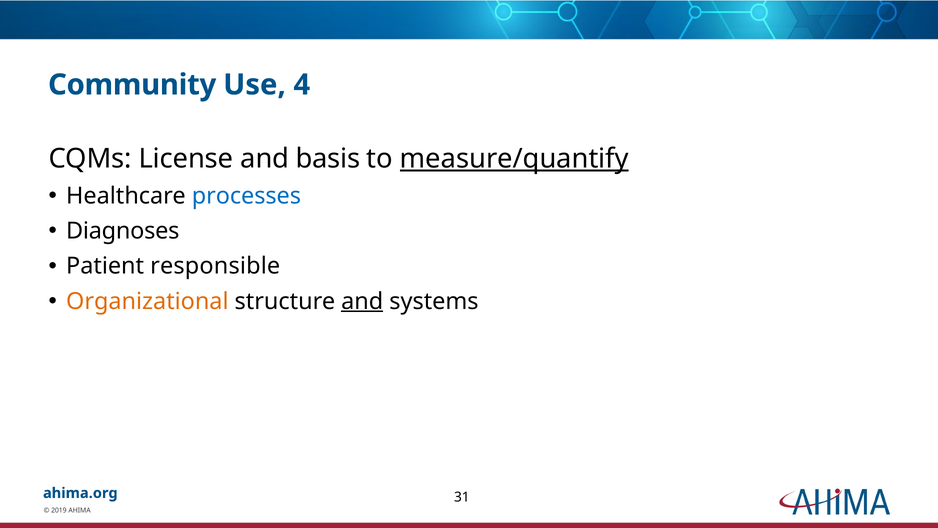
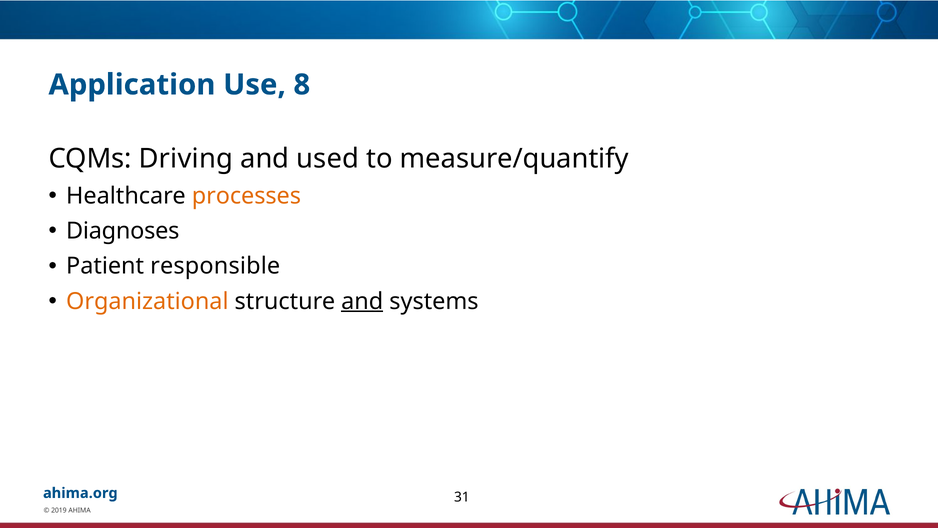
Community: Community -> Application (132, 85)
4: 4 -> 8 (302, 85)
License: License -> Driving (186, 159)
basis: basis -> used (328, 159)
measure/quantify underline: present -> none (514, 159)
processes colour: blue -> orange (246, 196)
